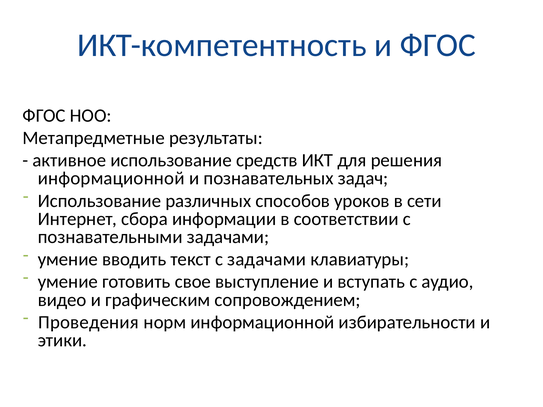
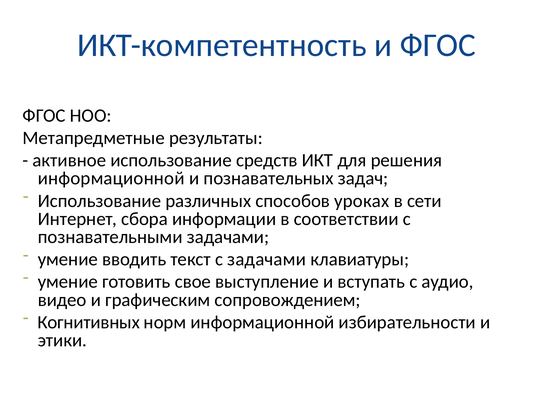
уроков: уроков -> уроках (362, 201)
Проведения: Проведения -> Когнитивных (89, 322)
